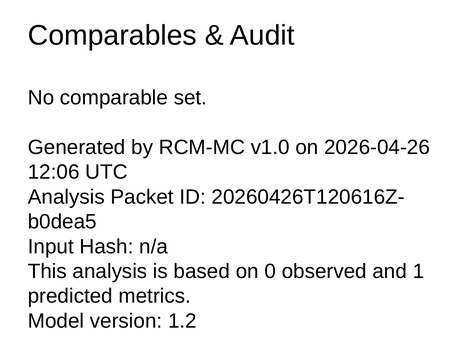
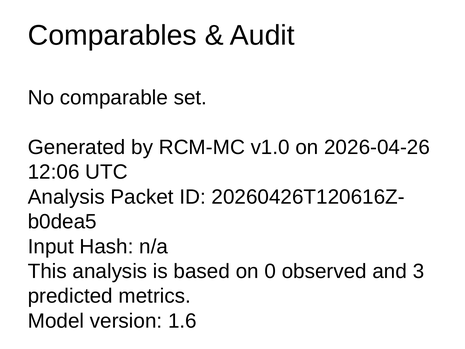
1: 1 -> 3 (419, 271)
1.2: 1.2 -> 1.6 (182, 321)
